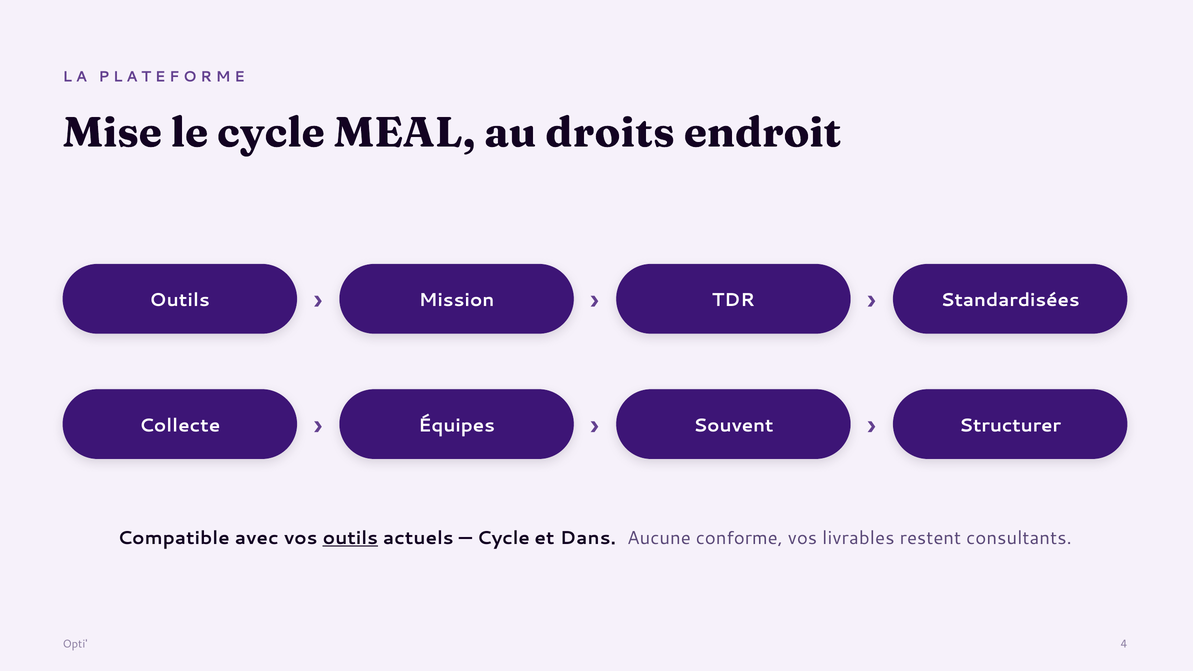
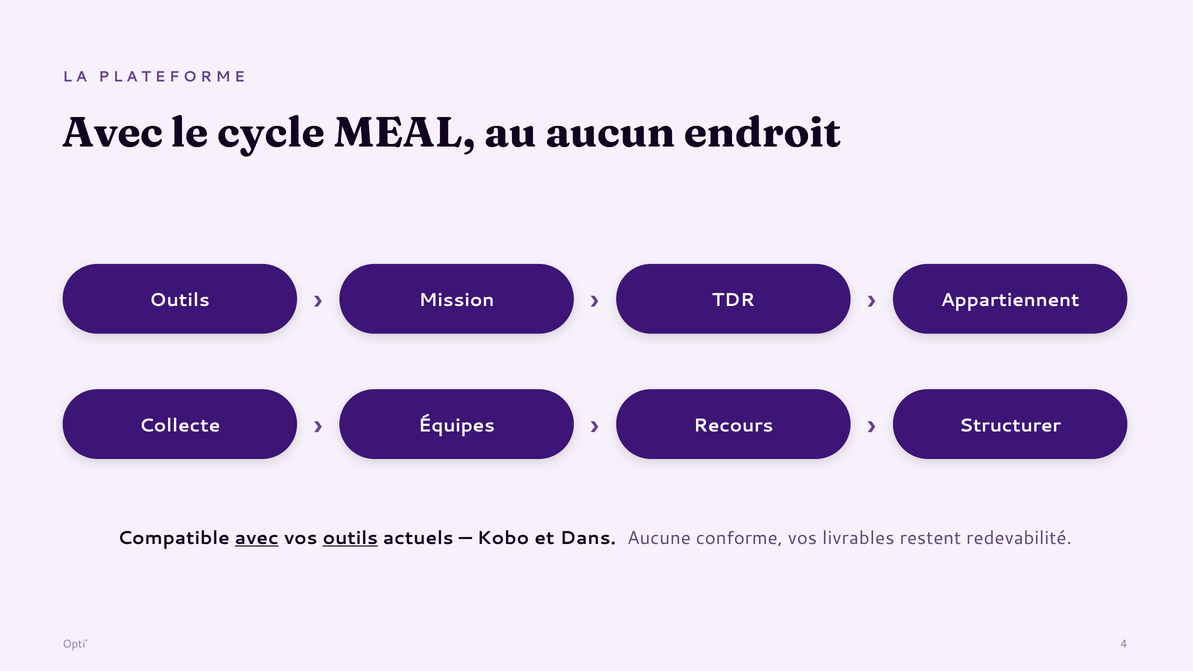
Mise: Mise -> Avec (112, 133)
droits: droits -> aucun (610, 133)
Standardisées: Standardisées -> Appartiennent (1010, 300)
Souvent: Souvent -> Recours (733, 425)
avec underline: none -> present (257, 538)
Cycle: Cycle -> Kobo (503, 538)
consultants: consultants -> redevabilité (1019, 538)
